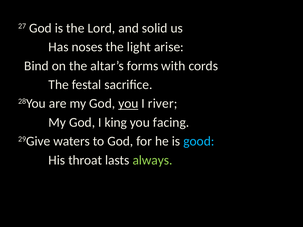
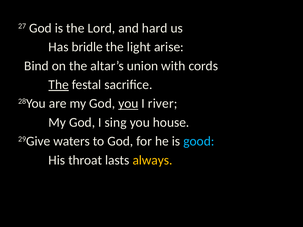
solid: solid -> hard (155, 28)
noses: noses -> bridle (87, 47)
forms: forms -> union (143, 66)
The underline: none -> present (59, 85)
king: king -> sing (116, 123)
facing: facing -> house (171, 123)
always colour: light green -> yellow (152, 160)
